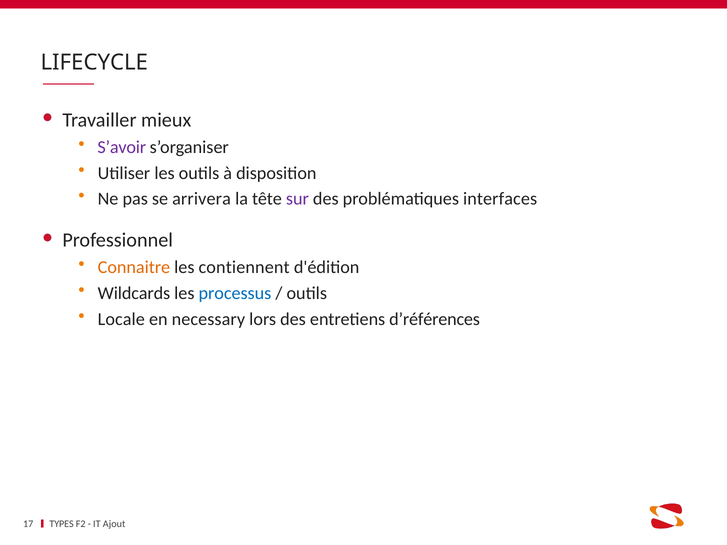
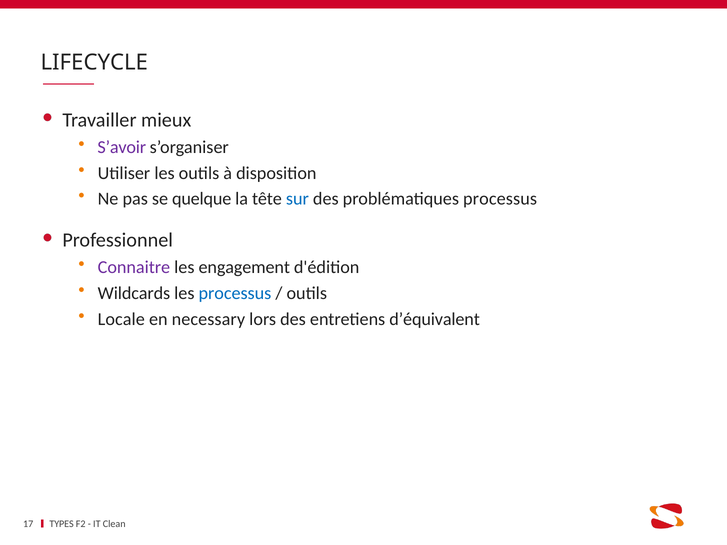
arrivera: arrivera -> quelque (202, 199)
sur colour: purple -> blue (297, 199)
problématiques interfaces: interfaces -> processus (500, 199)
Connaitre colour: orange -> purple (134, 267)
contiennent: contiennent -> engagement (244, 267)
d’références: d’références -> d’équivalent (435, 319)
Ajout: Ajout -> Clean (114, 524)
